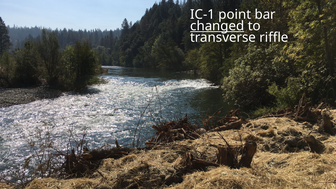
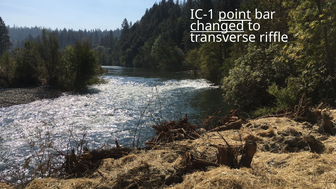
point underline: none -> present (235, 15)
